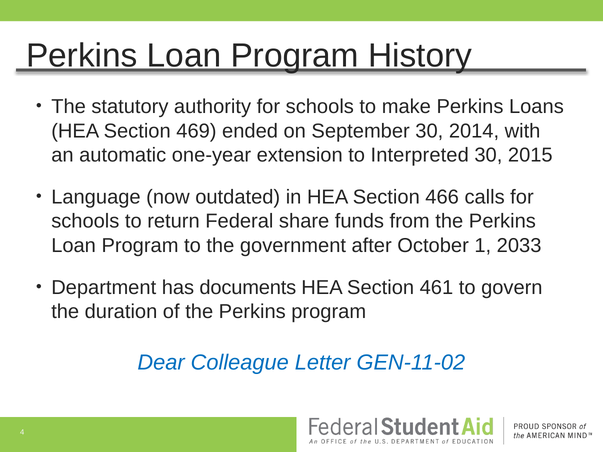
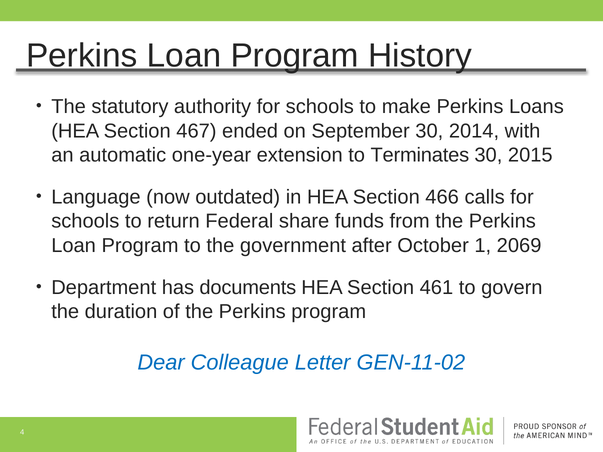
469: 469 -> 467 (196, 131)
Interpreted: Interpreted -> Terminates (420, 155)
2033: 2033 -> 2069 (519, 246)
